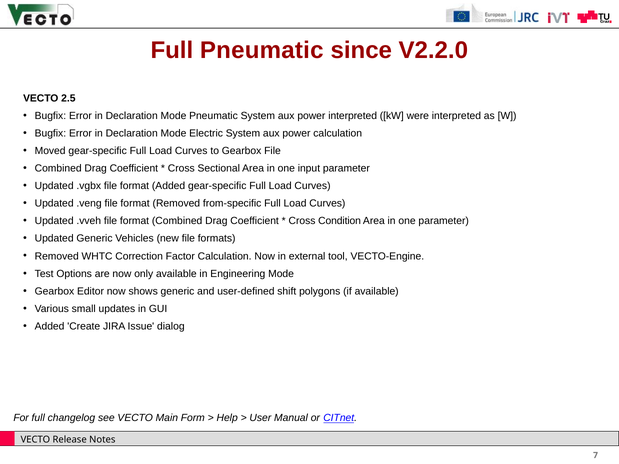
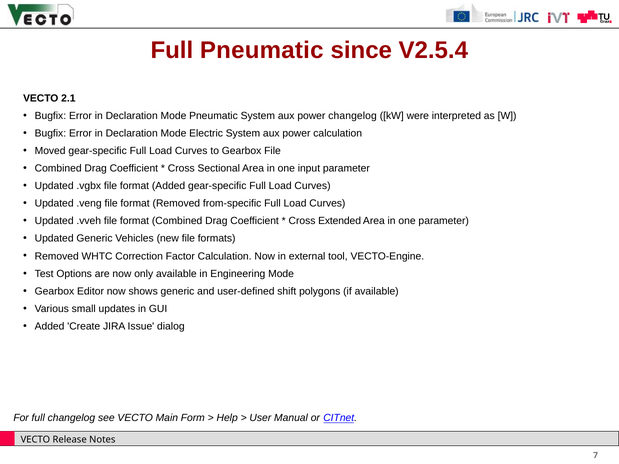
V2.2.0: V2.2.0 -> V2.5.4 (433, 51)
2.5: 2.5 -> 2.1 (68, 98)
power interpreted: interpreted -> changelog (353, 116)
Condition: Condition -> Extended (340, 221)
